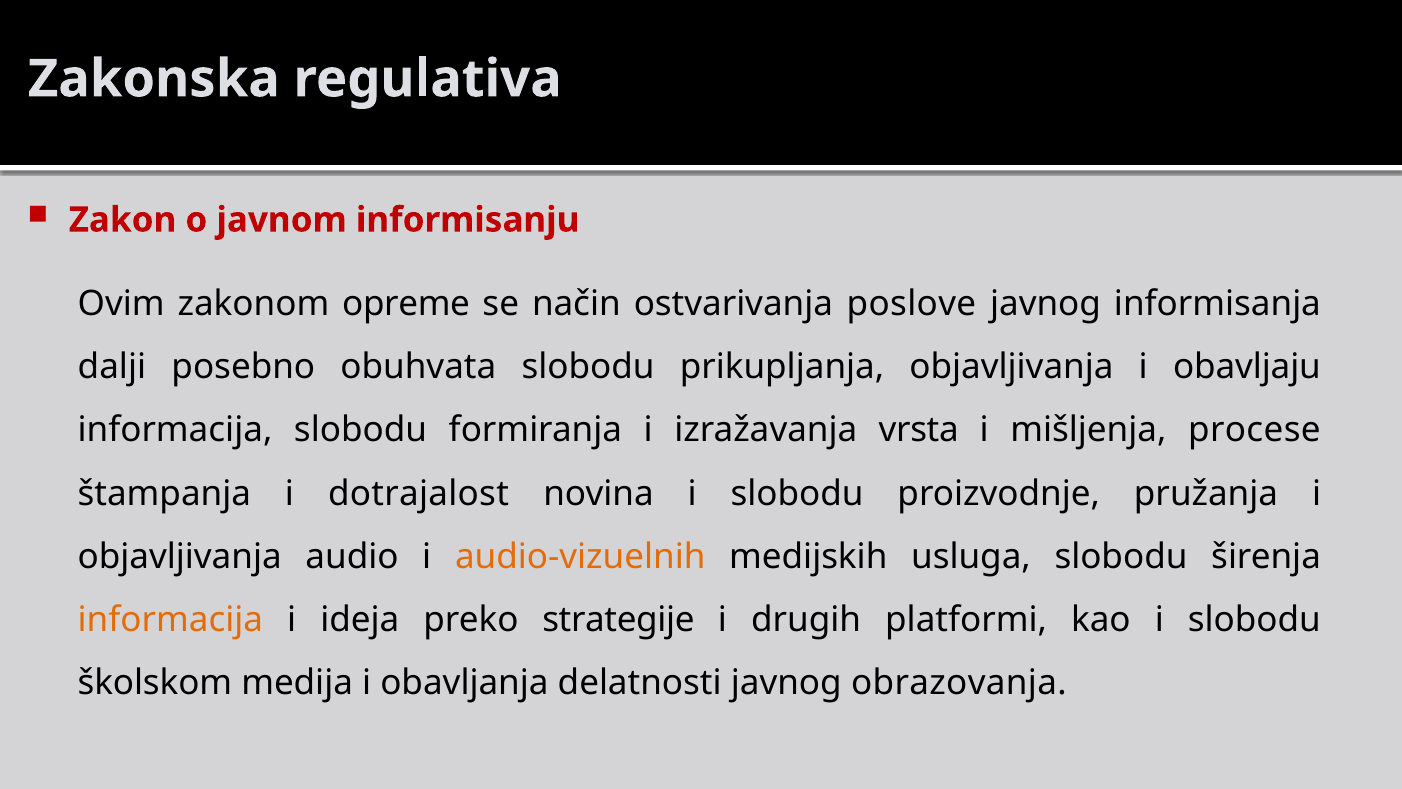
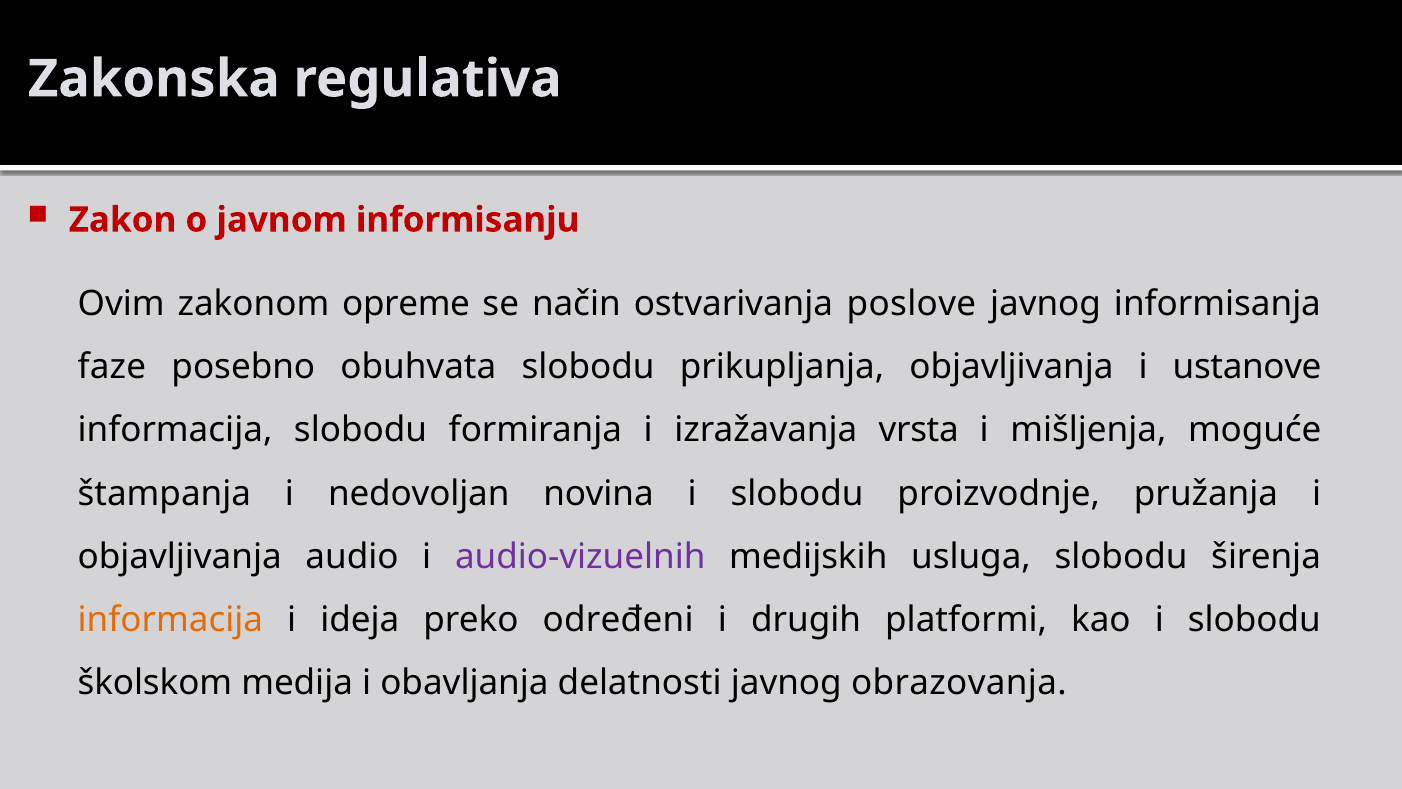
dalji: dalji -> faze (112, 367)
obavljaju: obavljaju -> ustanove (1247, 367)
procese: procese -> moguće (1255, 430)
dotrajalost: dotrajalost -> nedovoljan (419, 493)
audio-vizuelnih colour: orange -> purple (580, 556)
strategije: strategije -> određeni (618, 619)
